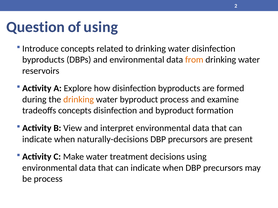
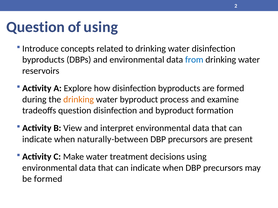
from colour: orange -> blue (194, 60)
tradeoffs concepts: concepts -> question (75, 111)
naturally-decisions: naturally-decisions -> naturally-between (113, 140)
be process: process -> formed (48, 179)
